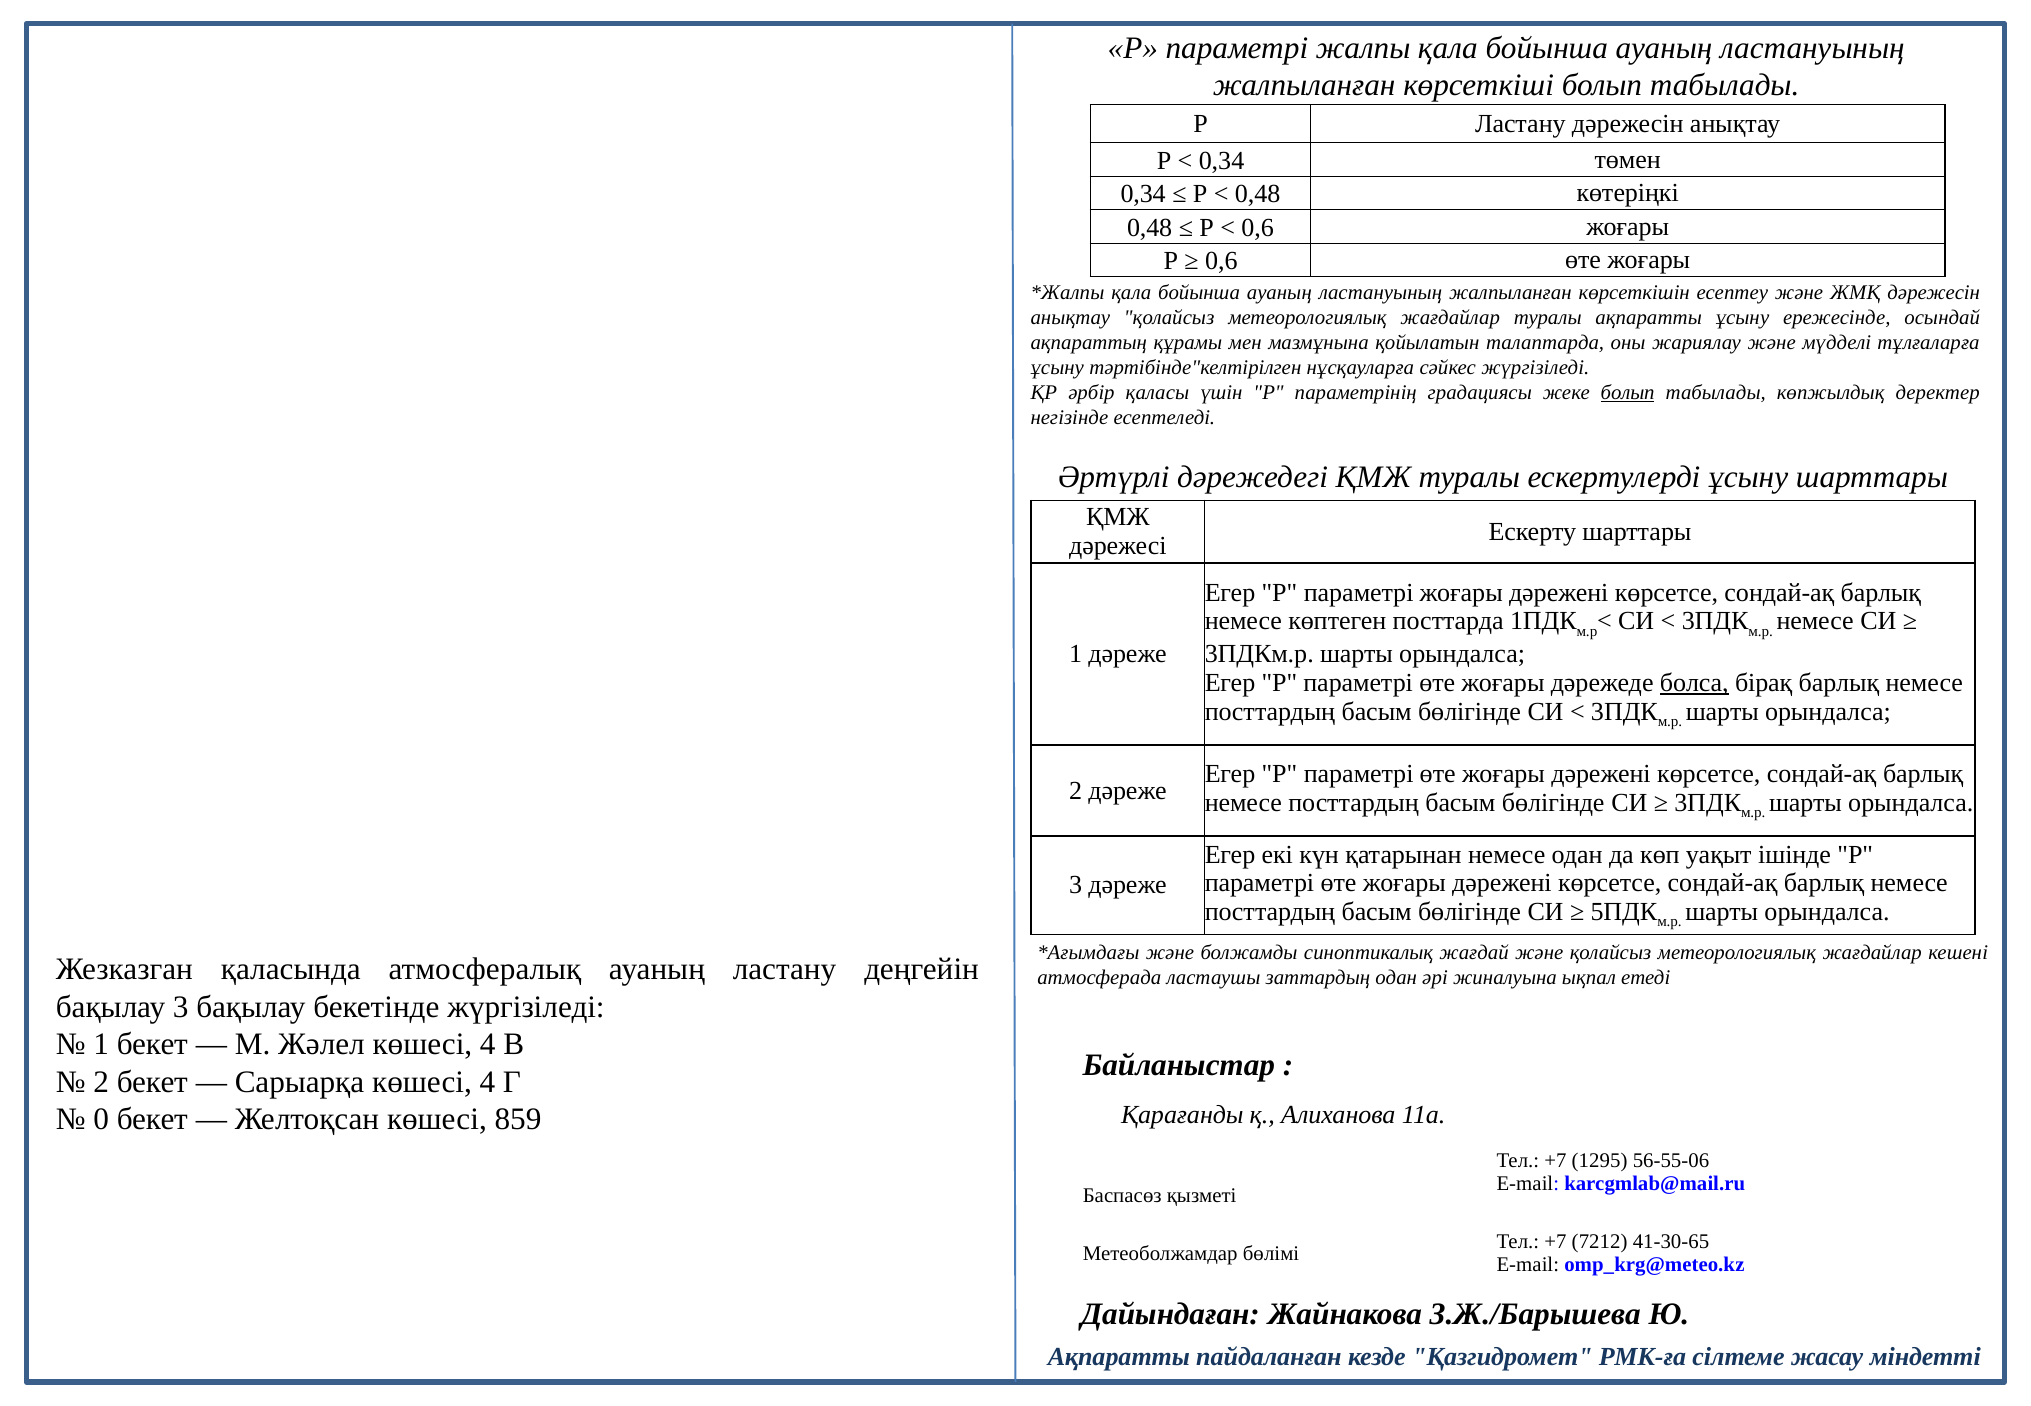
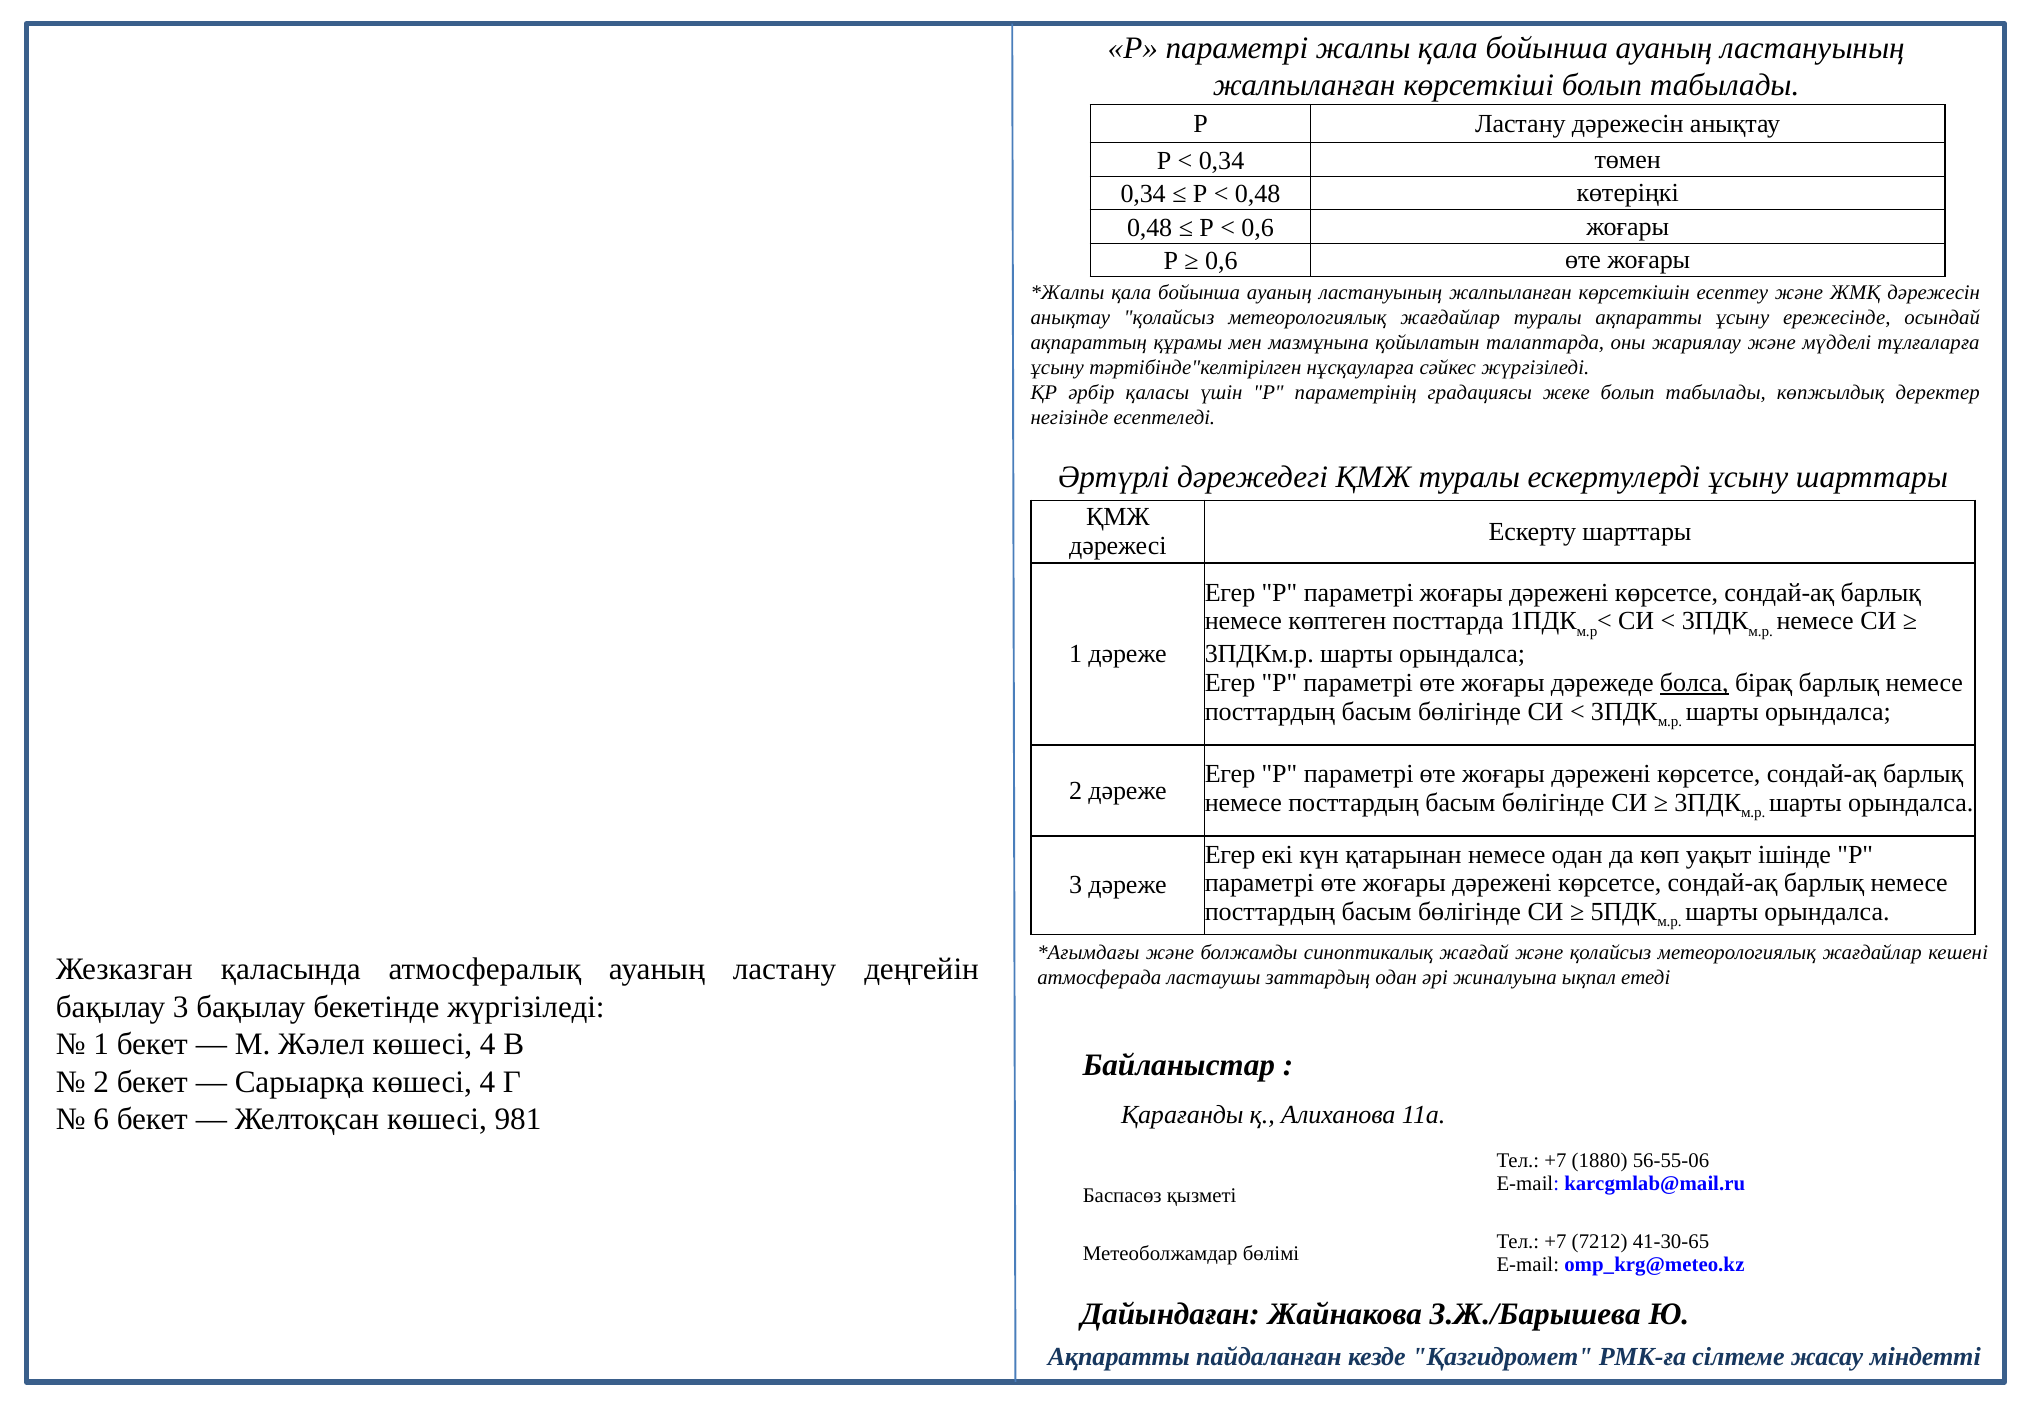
болып underline: present -> none (1628, 393)
0: 0 -> 6 (101, 1119)
859: 859 -> 981 (518, 1119)
1295: 1295 -> 1880 (1600, 1161)
